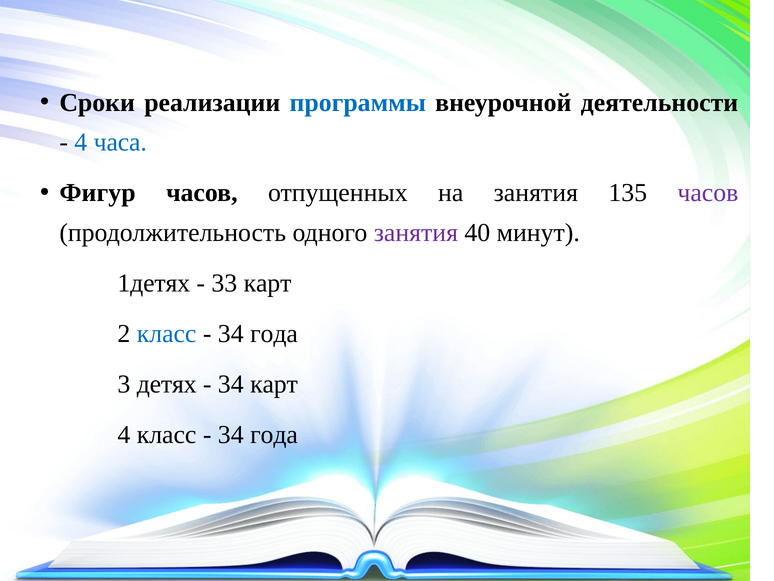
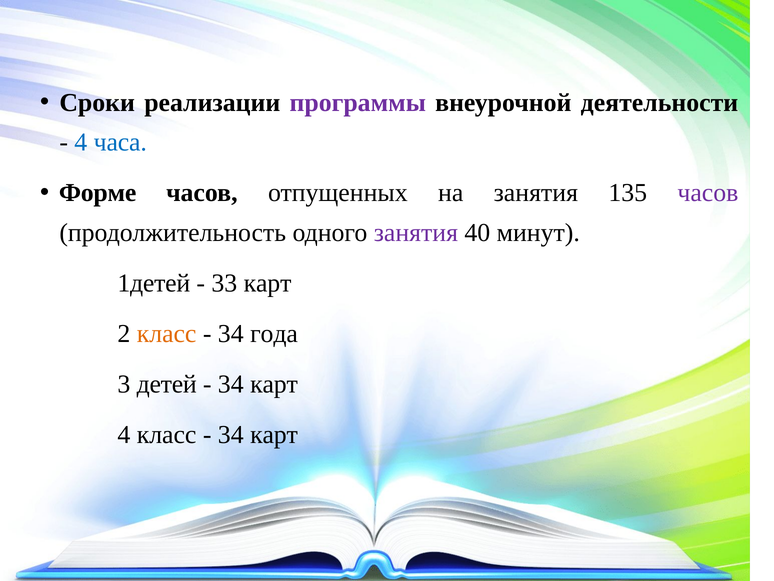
программы colour: blue -> purple (358, 103)
Фигур: Фигур -> Форме (98, 193)
1детях: 1детях -> 1детей (154, 283)
класс colour: blue -> orange (167, 334)
детях: детях -> детей (167, 384)
года: года -> карт (274, 434)
